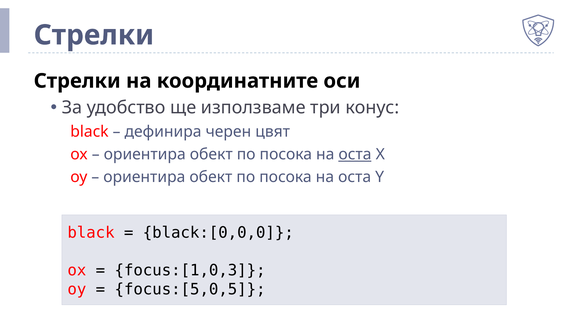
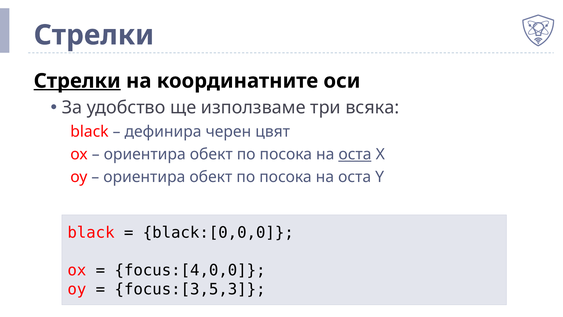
Стрелки underline: none -> present (77, 81)
конус: конус -> всяка (372, 108)
focus:[1,0,3: focus:[1,0,3 -> focus:[4,0,0 (190, 270)
focus:[5,0,5: focus:[5,0,5 -> focus:[3,5,3 (190, 289)
